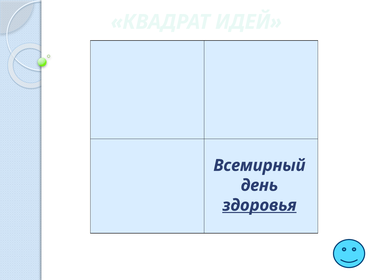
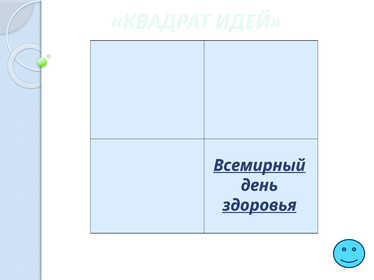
Всемирный underline: none -> present (259, 166)
